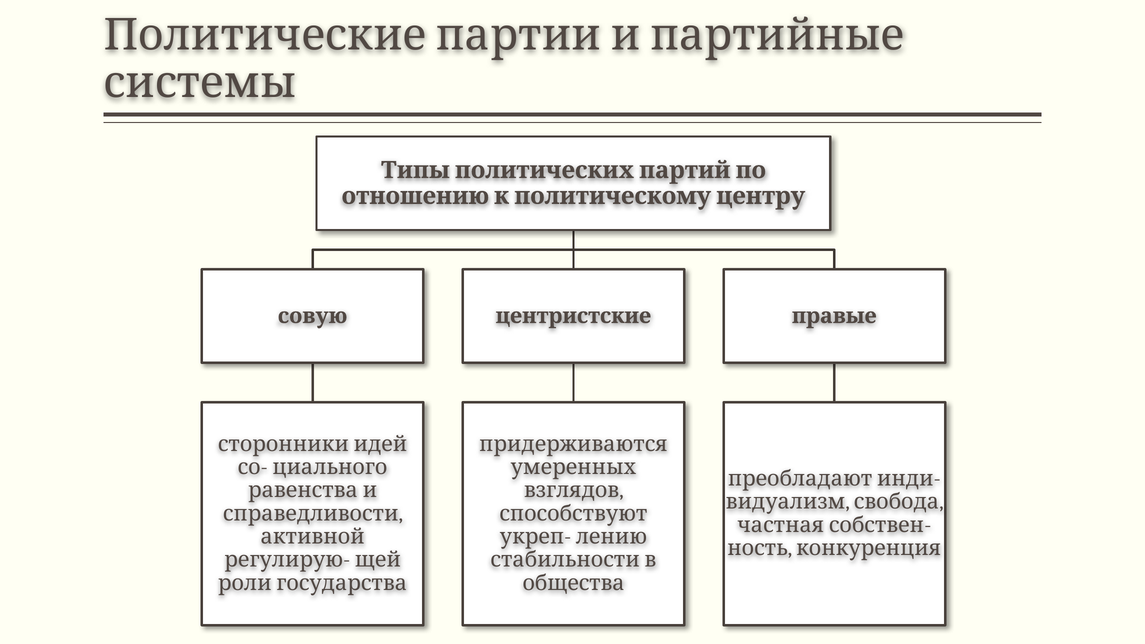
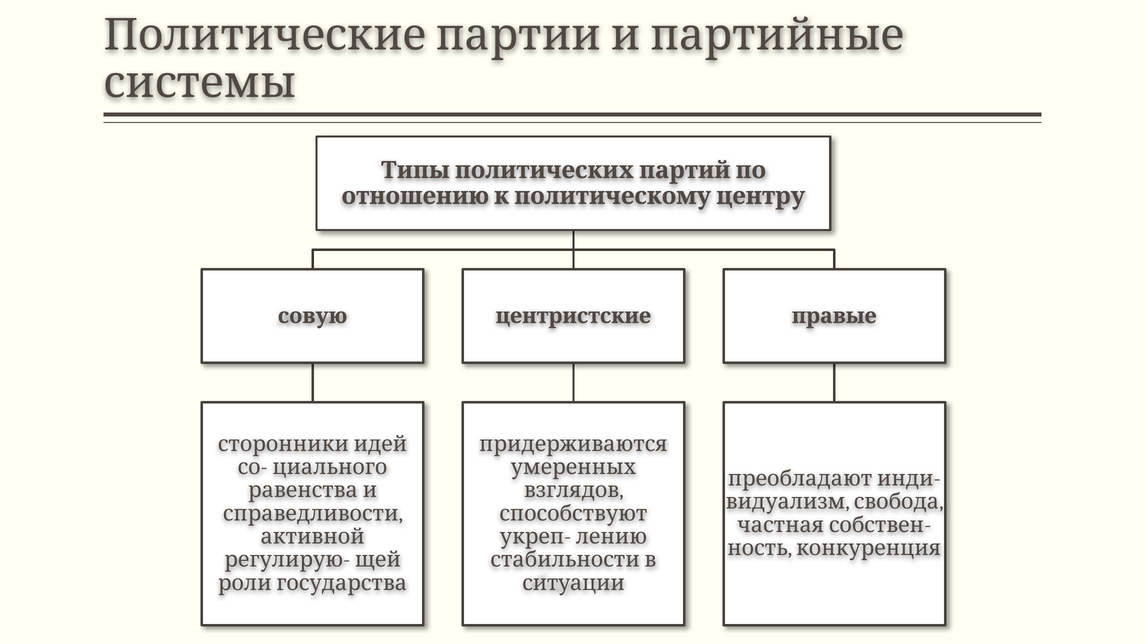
общества: общества -> ситуации (574, 583)
